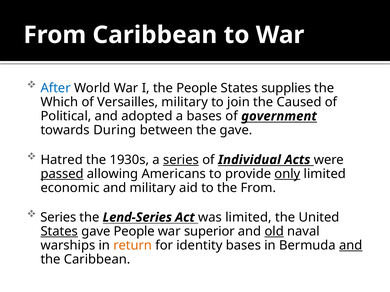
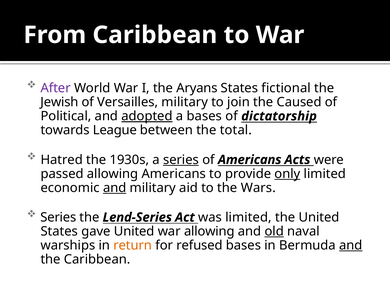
After colour: blue -> purple (56, 88)
the People: People -> Aryans (197, 88)
supplies: supplies -> fictional (286, 88)
Which: Which -> Jewish (59, 102)
adopted underline: none -> present (147, 116)
government: government -> dictatorship (279, 116)
During: During -> League (115, 130)
the gave: gave -> total (236, 130)
of Individual: Individual -> Americans (250, 160)
passed underline: present -> none (62, 174)
and underline: none -> present (115, 188)
the From: From -> Wars (258, 188)
States underline: present -> none (59, 232)
gave People: People -> United (134, 232)
war superior: superior -> allowing (209, 232)
identity: identity -> refused (199, 246)
